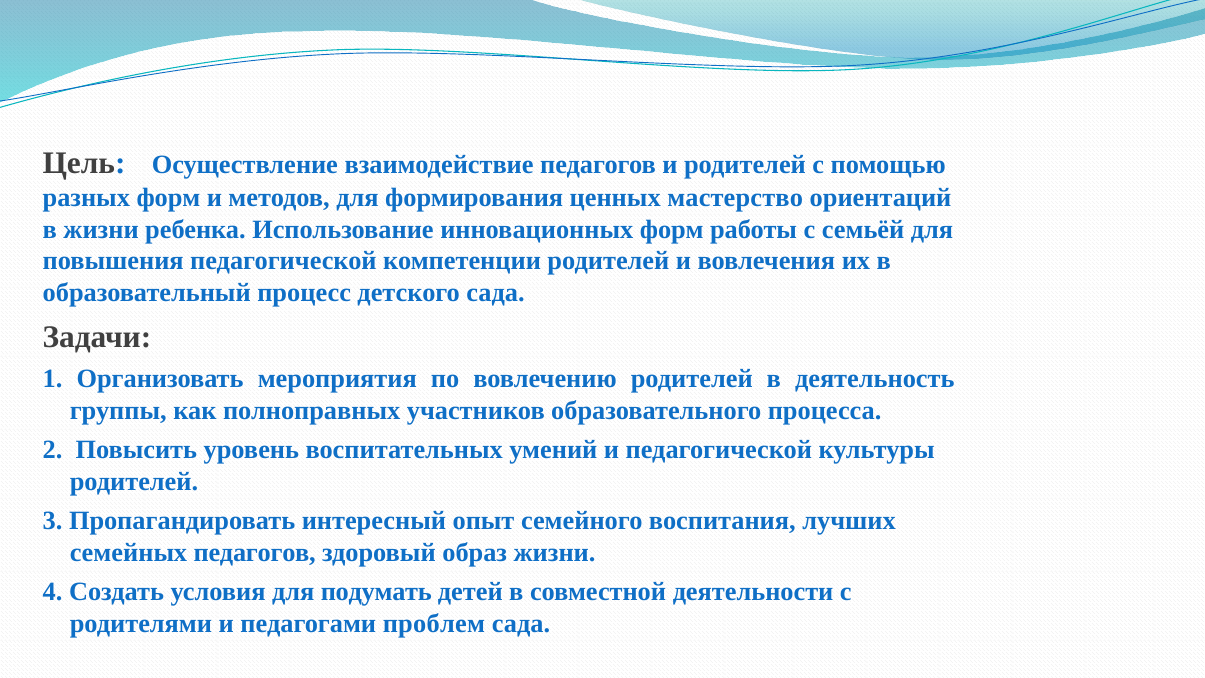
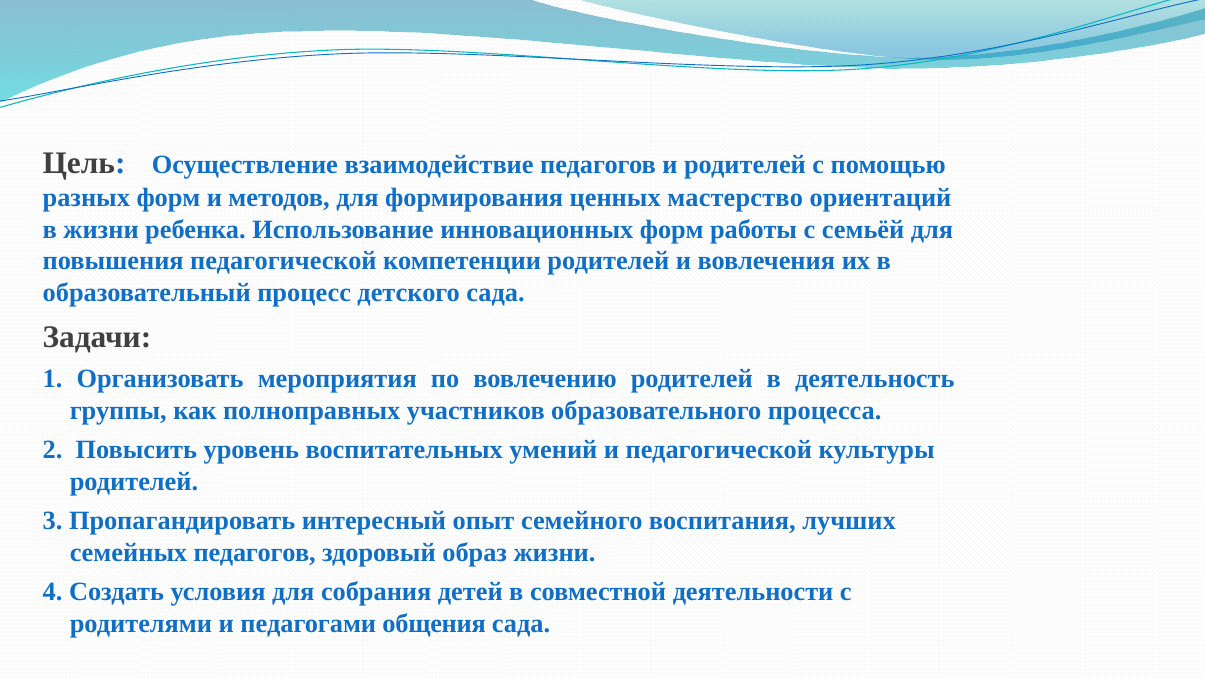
подумать: подумать -> собрания (376, 592)
проблем: проблем -> общения (434, 624)
